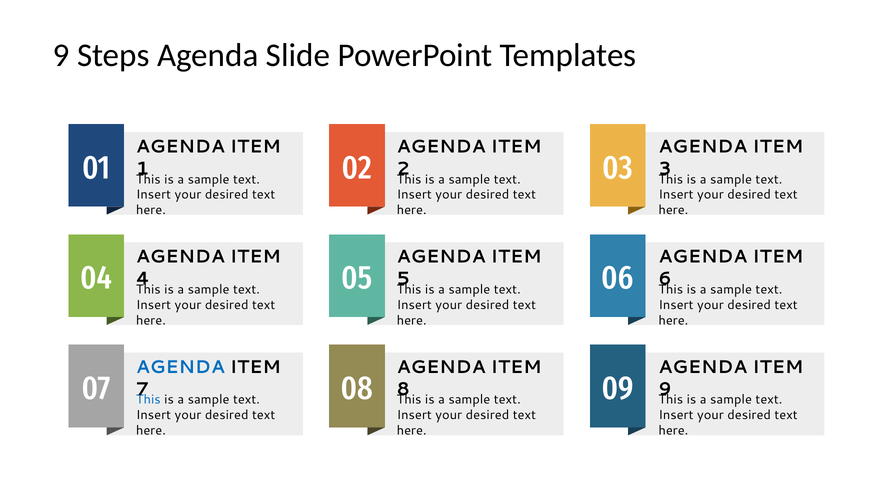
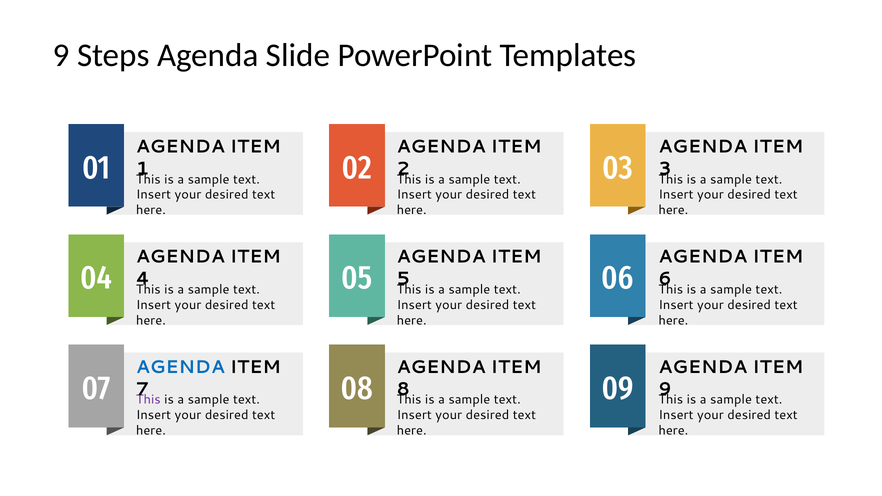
This colour: blue -> purple (148, 400)
